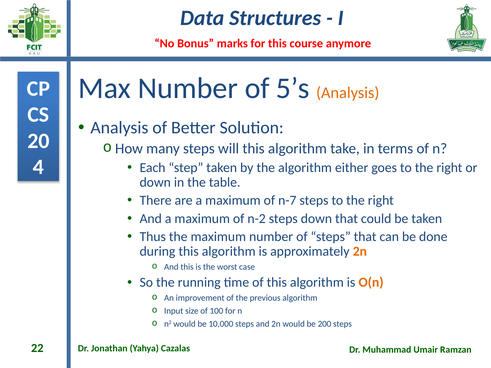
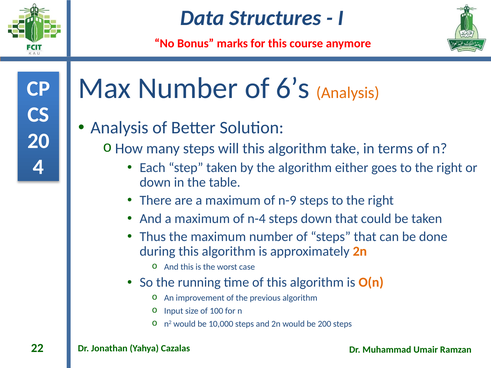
5’s: 5’s -> 6’s (293, 88)
n-7: n-7 -> n-9 (287, 201)
n-2: n-2 -> n-4 (257, 219)
